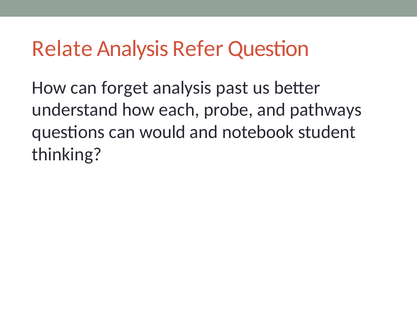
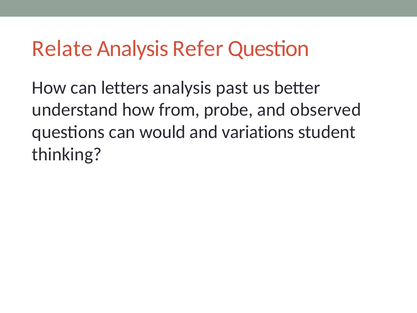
forget: forget -> letters (125, 87)
each: each -> from (179, 110)
pathways: pathways -> observed (326, 110)
notebook: notebook -> variations (258, 132)
